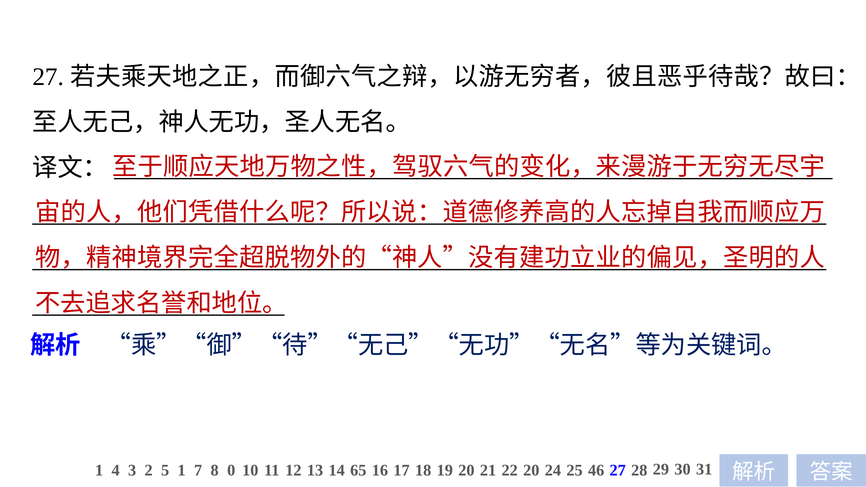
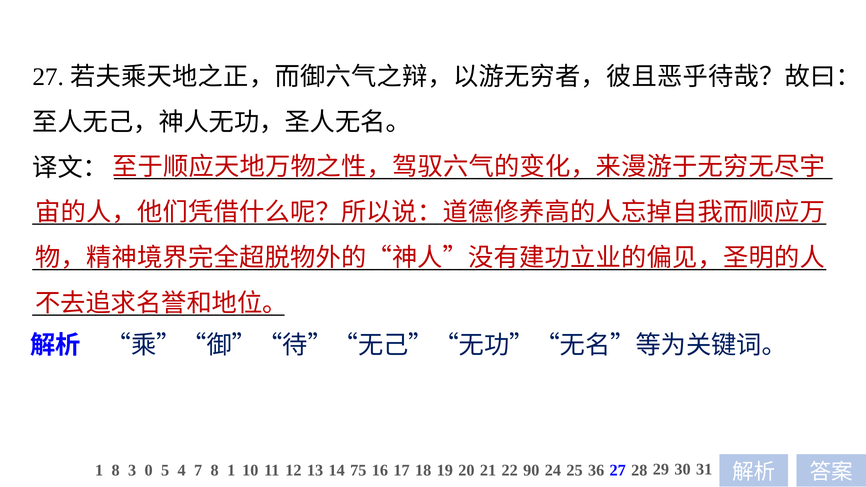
1 4: 4 -> 8 (116, 471)
2: 2 -> 0 (149, 471)
5 1: 1 -> 4 (182, 471)
8 0: 0 -> 1 (231, 471)
65: 65 -> 75 (358, 471)
22 20: 20 -> 90 (531, 471)
46: 46 -> 36 (596, 471)
